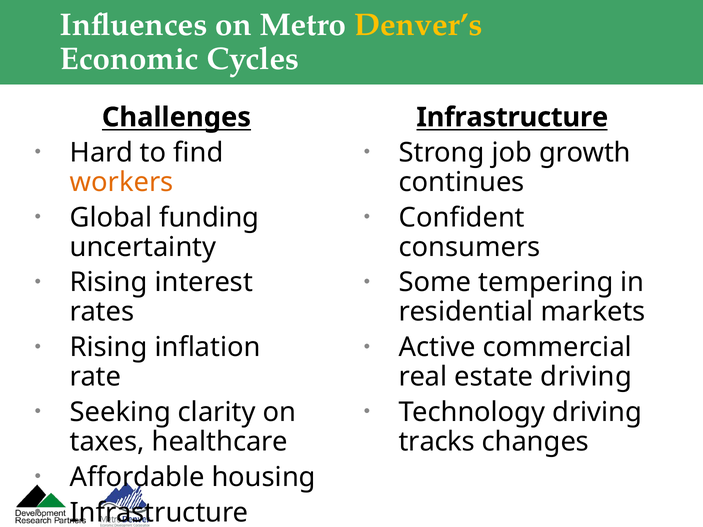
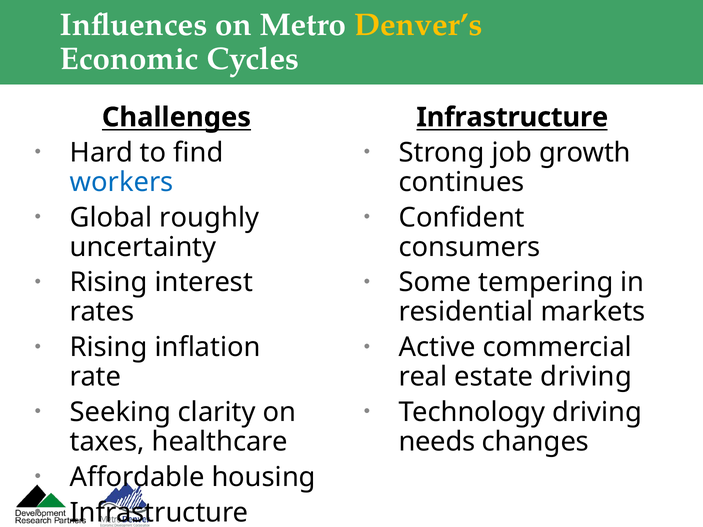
workers colour: orange -> blue (122, 182)
Global funding: funding -> roughly (209, 218)
tracks: tracks -> needs (437, 442)
